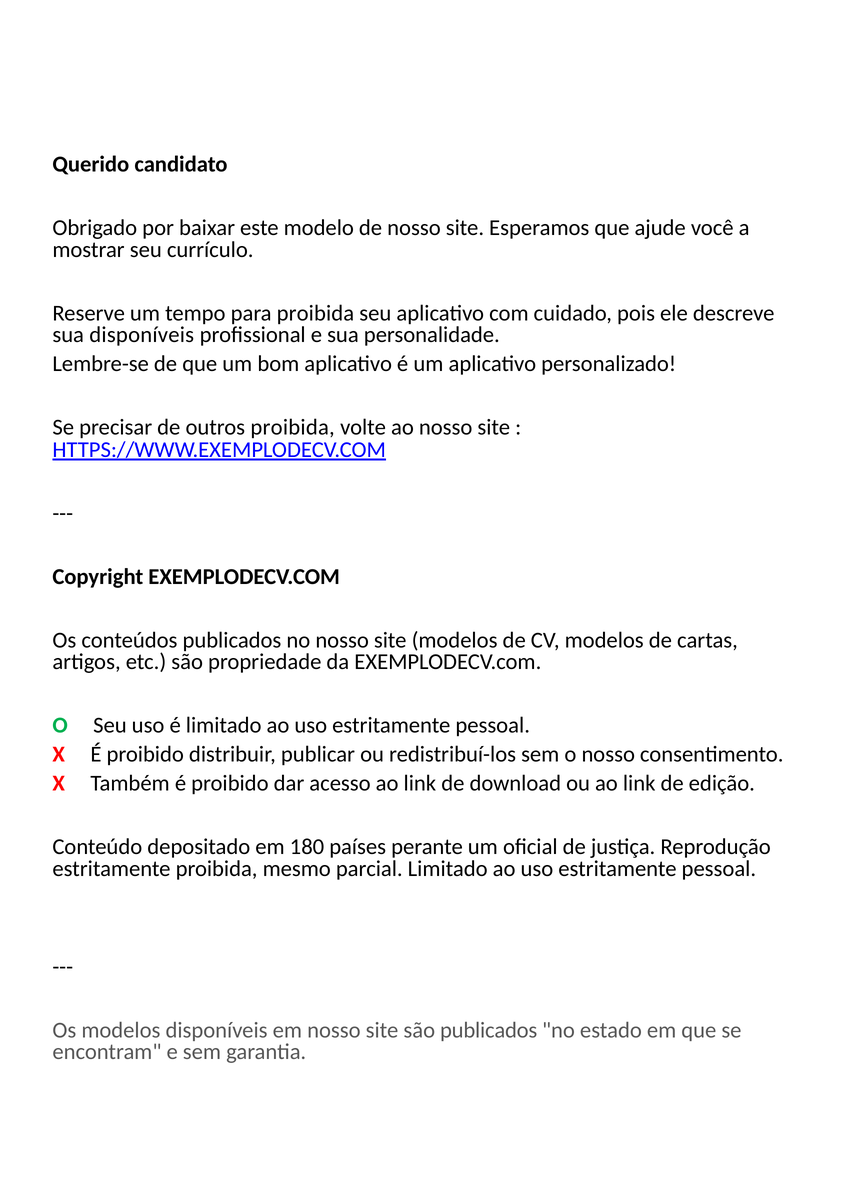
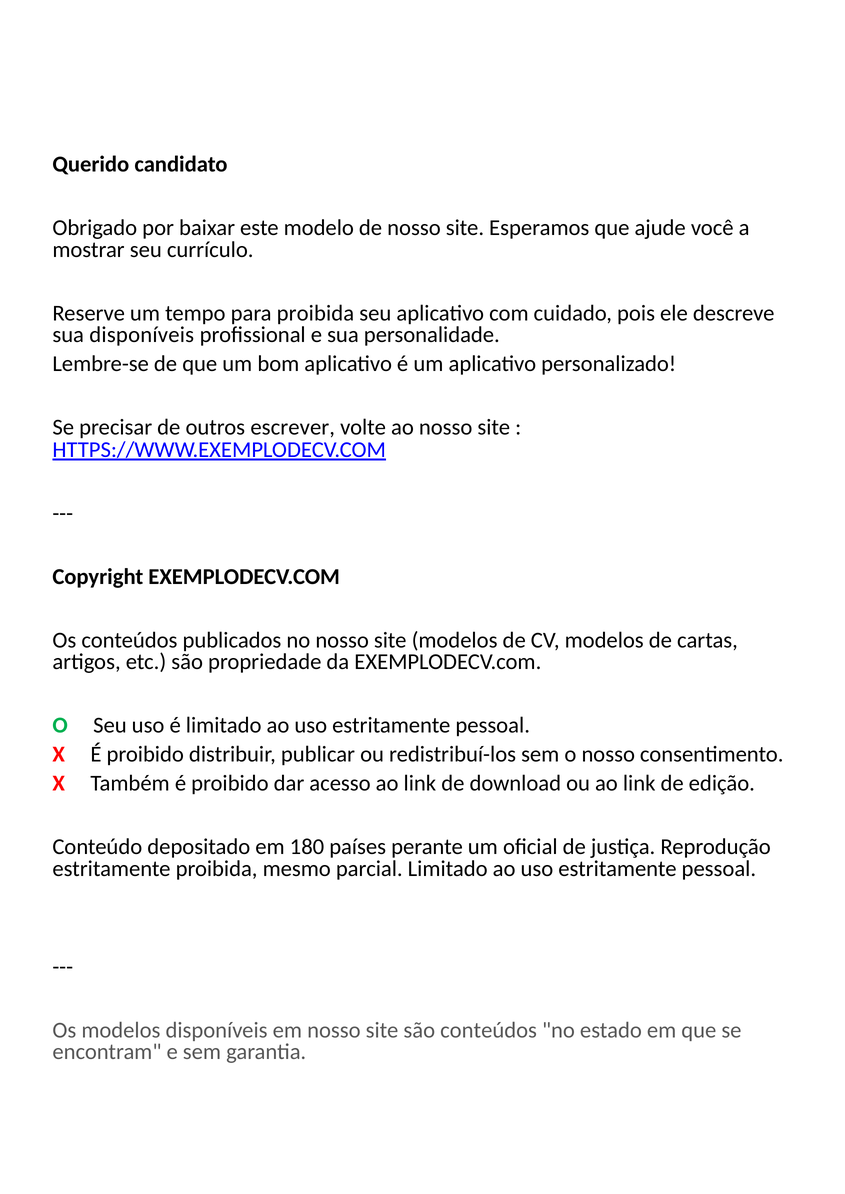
outros proibida: proibida -> escrever (293, 427)
são publicados: publicados -> conteúdos (489, 1030)
